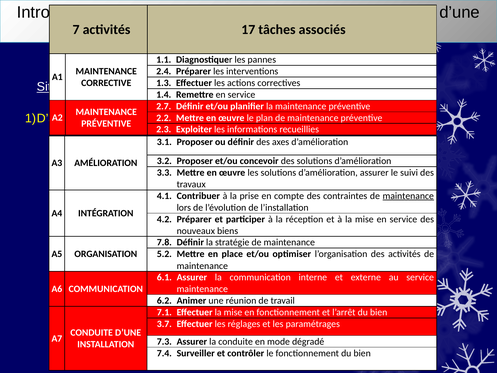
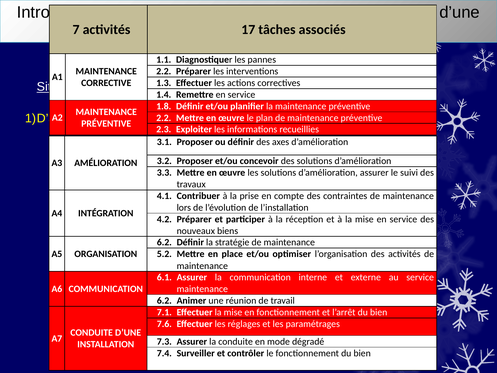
2.4: 2.4 -> 2.2 (164, 71)
2.7: 2.7 -> 1.8 (164, 106)
maintenance underline: present -> none (408, 196)
7.8: 7.8 -> 6.2 (164, 242)
3.7: 3.7 -> 7.6 (164, 324)
